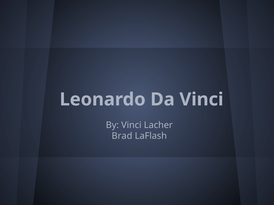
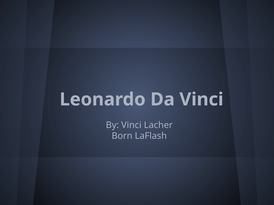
Brad: Brad -> Born (122, 136)
